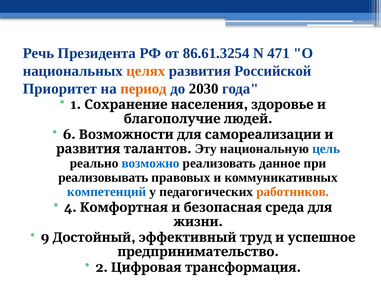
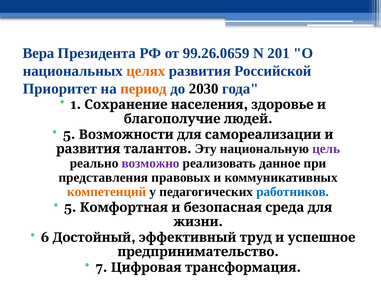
Речь: Речь -> Вера (39, 53)
86.61.3254: 86.61.3254 -> 99.26.0659 (216, 53)
471: 471 -> 201 (279, 53)
6: 6 -> 5 (69, 134)
цель colour: blue -> purple (326, 149)
возможно colour: blue -> purple (151, 163)
реализовывать: реализовывать -> представления (103, 177)
компетенций colour: blue -> orange (107, 192)
работников colour: orange -> blue (293, 192)
4: 4 -> 5 (70, 207)
9: 9 -> 6 (45, 237)
2: 2 -> 7 (101, 267)
